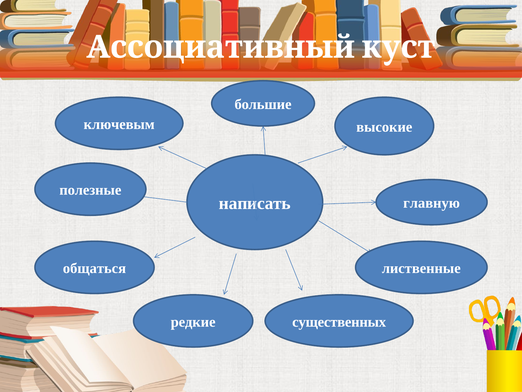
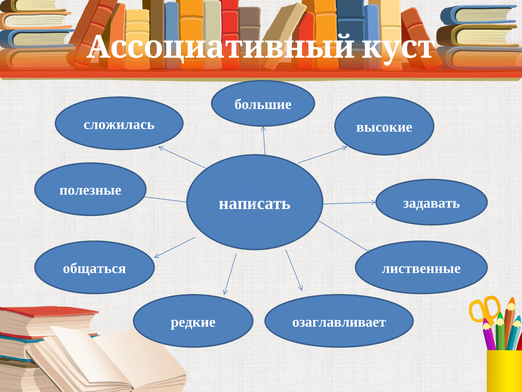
ключевым: ключевым -> сложилась (119, 124)
главную: главную -> задавать (432, 203)
существенных: существенных -> озаглавливает (339, 322)
